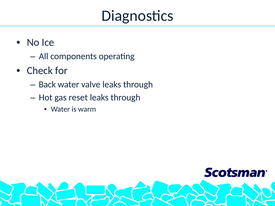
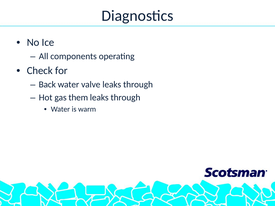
reset: reset -> them (78, 98)
